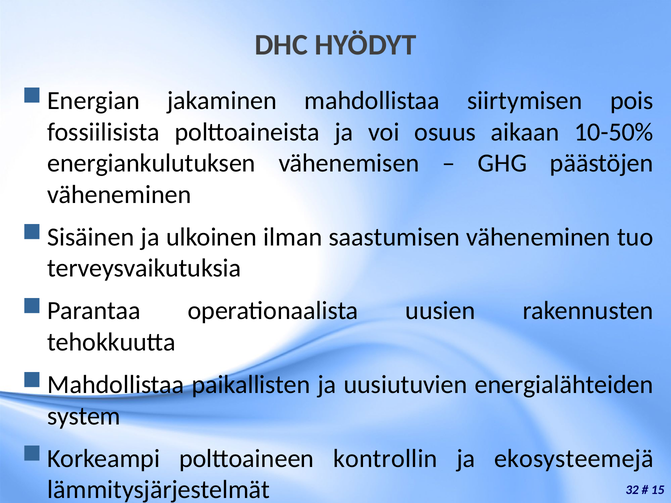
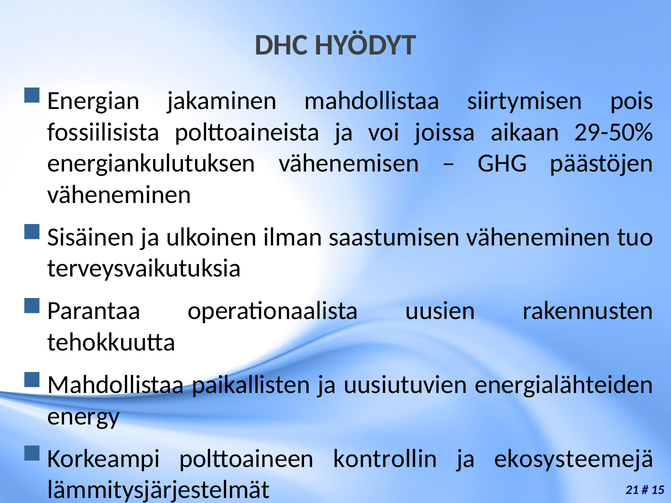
osuus: osuus -> joissa (445, 132)
10-50%: 10-50% -> 29-50% (614, 132)
system: system -> energy (84, 416)
32: 32 -> 21 (632, 490)
